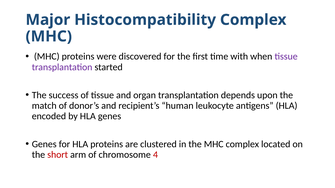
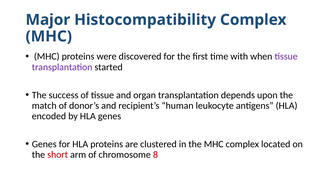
4: 4 -> 8 (155, 155)
